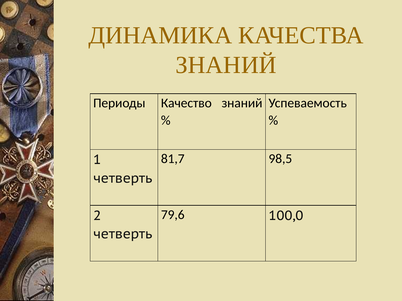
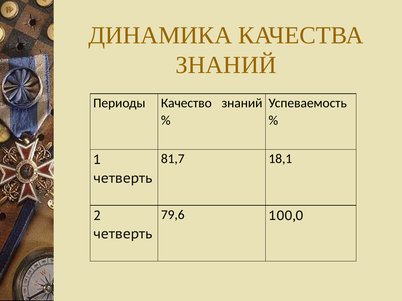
98,5: 98,5 -> 18,1 (280, 159)
